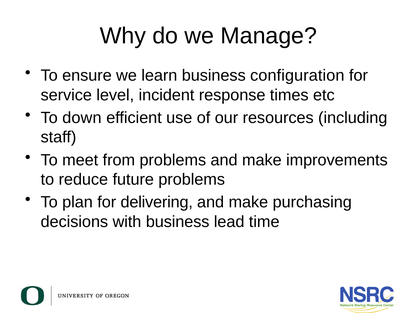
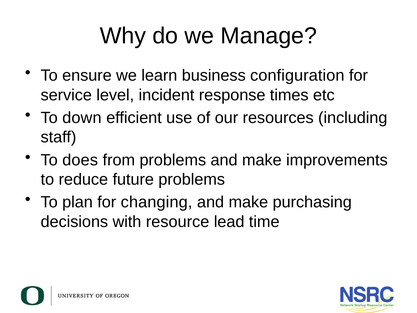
meet: meet -> does (80, 160)
delivering: delivering -> changing (157, 202)
with business: business -> resource (178, 222)
